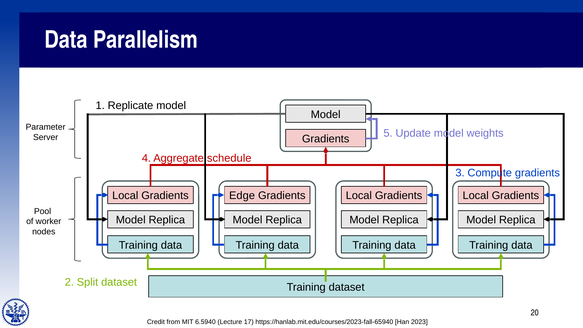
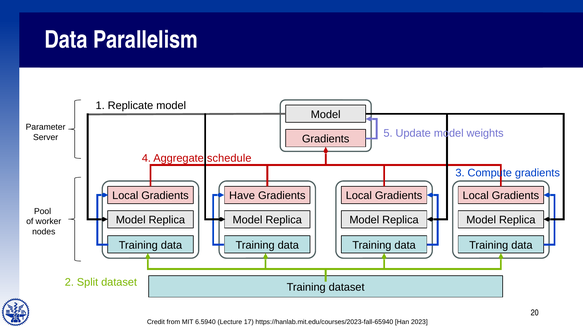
Edge: Edge -> Have (242, 196)
